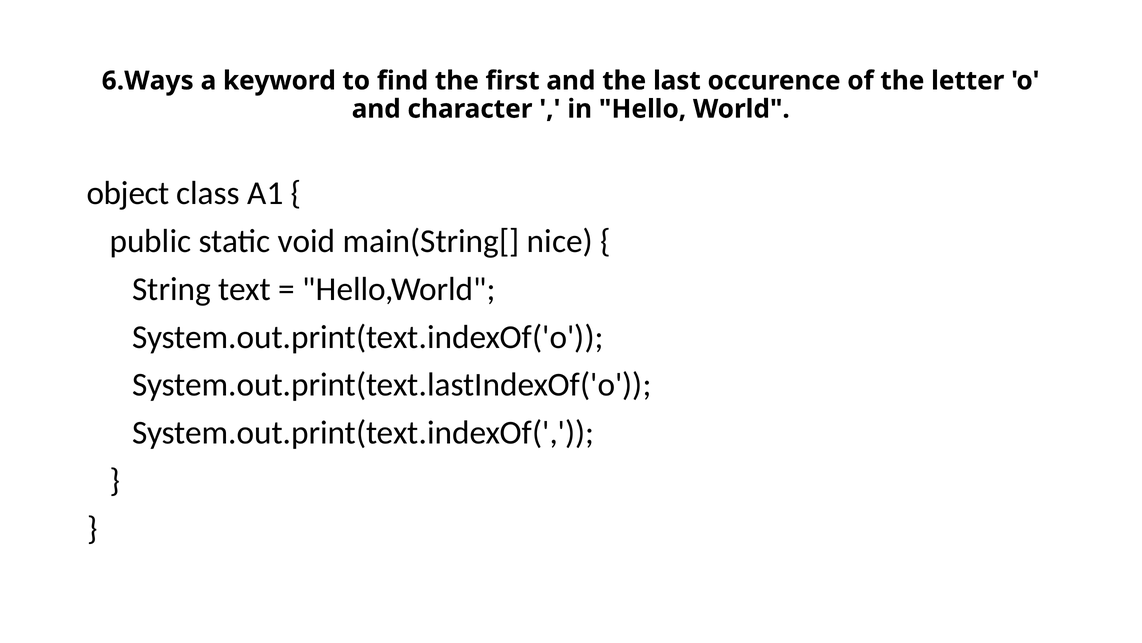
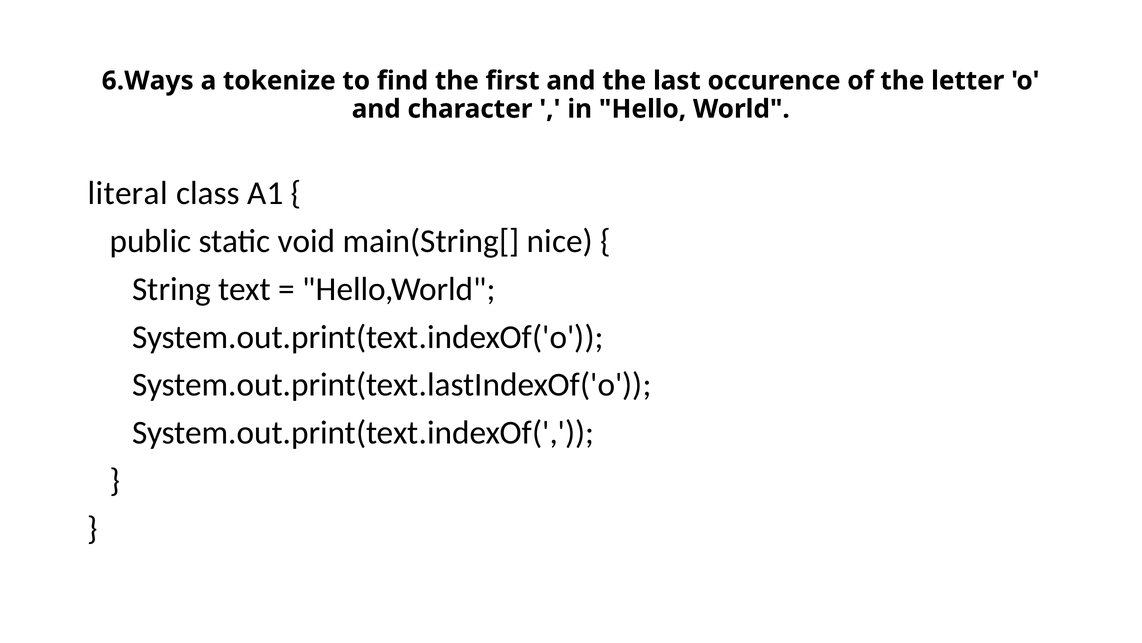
keyword: keyword -> tokenize (279, 81)
object: object -> literal (128, 193)
